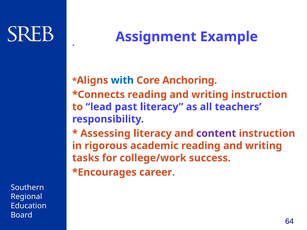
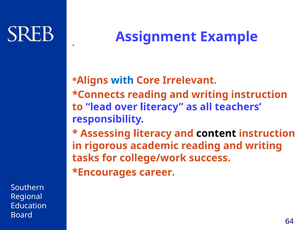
Anchoring: Anchoring -> Irrelevant (190, 80)
past: past -> over (126, 107)
content colour: purple -> black (216, 134)
